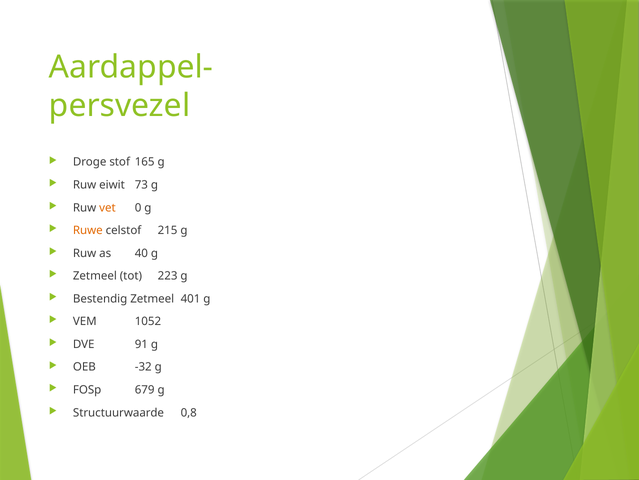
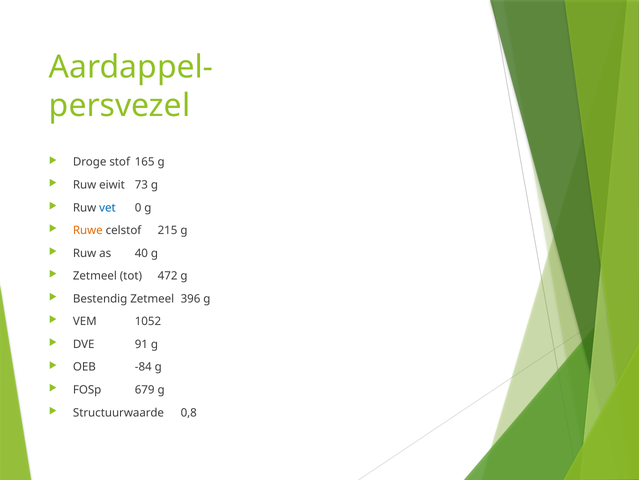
vet colour: orange -> blue (107, 207)
223: 223 -> 472 (168, 276)
401: 401 -> 396 (191, 298)
-32: -32 -> -84 (143, 367)
